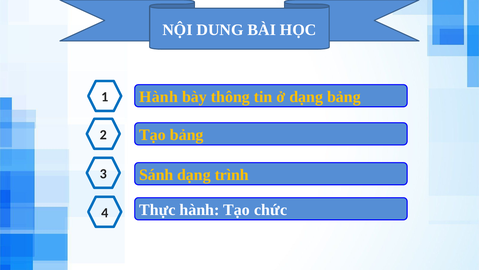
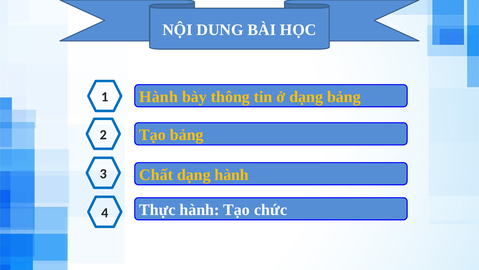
Sánh: Sánh -> Chất (156, 174)
dạng trình: trình -> hành (232, 174)
